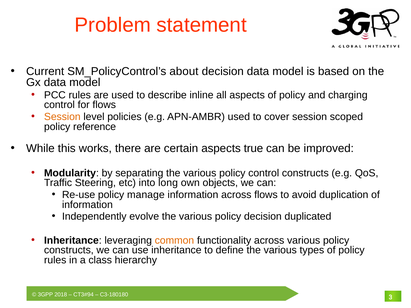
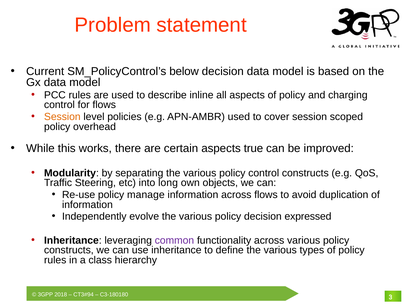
about: about -> below (184, 72)
reference: reference -> overhead (95, 127)
duplicated: duplicated -> expressed (308, 217)
common colour: orange -> purple (174, 241)
